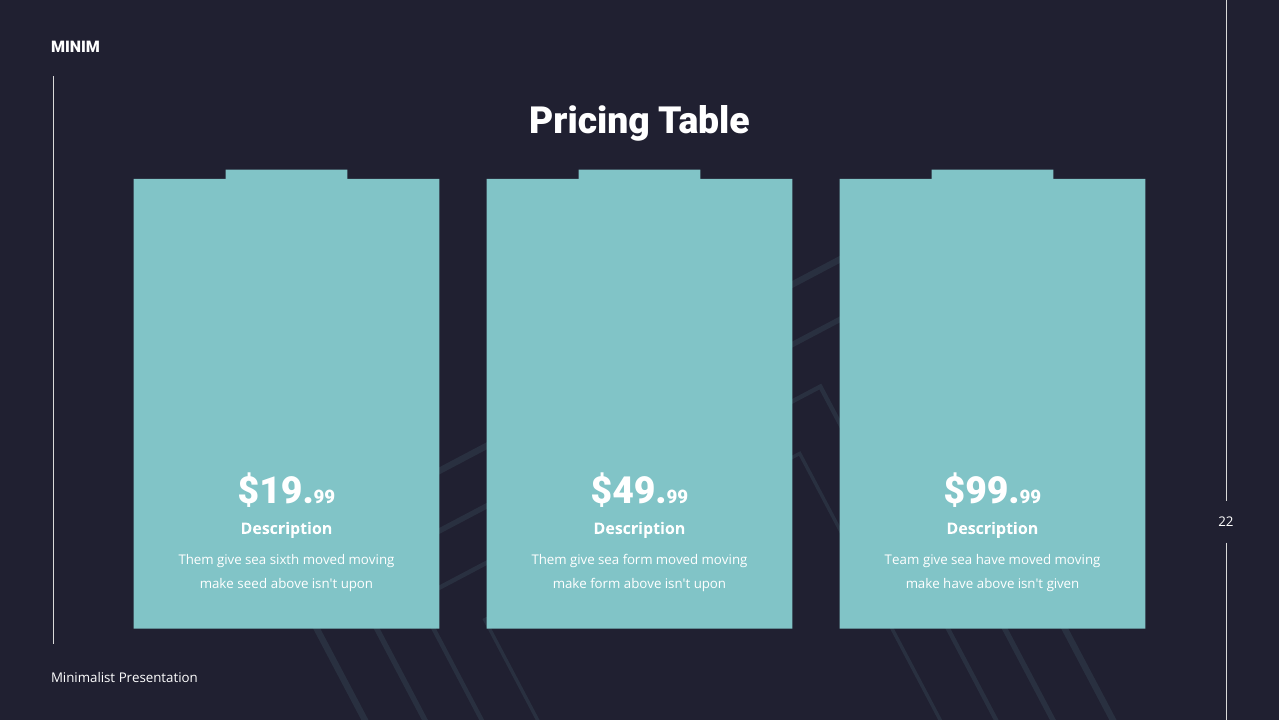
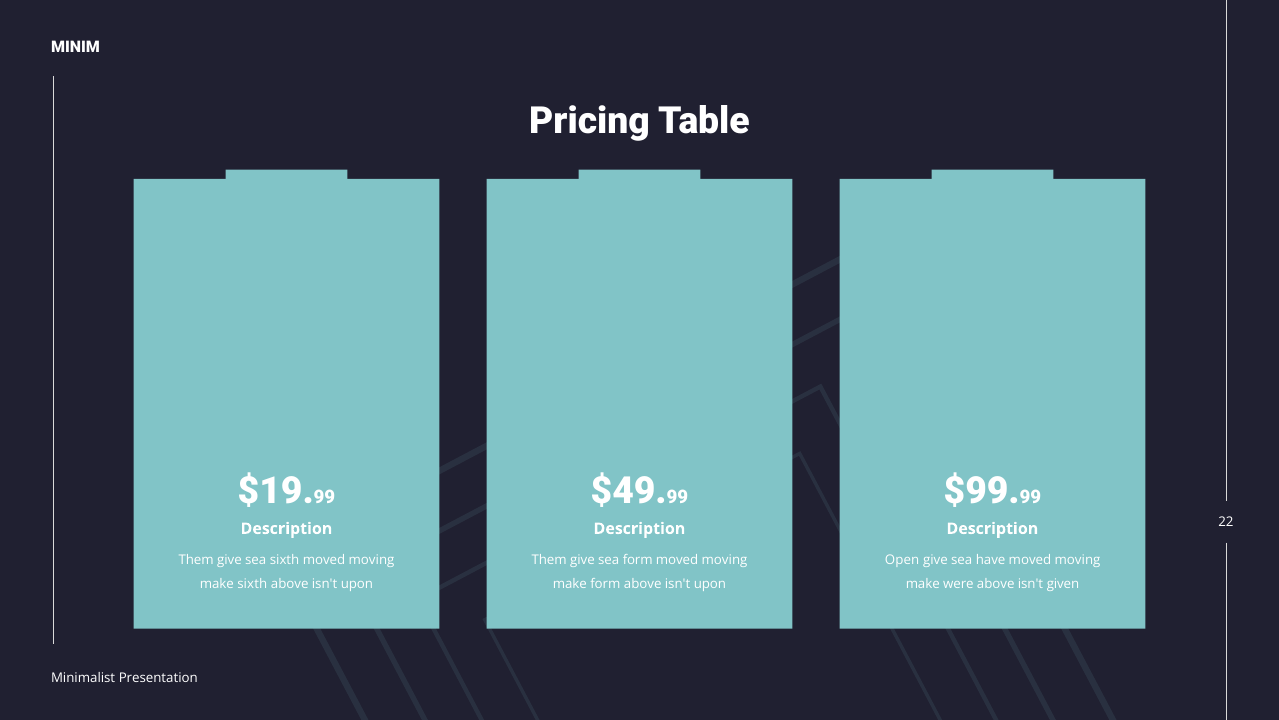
Team: Team -> Open (902, 560)
make seed: seed -> sixth (252, 584)
make have: have -> were (958, 584)
